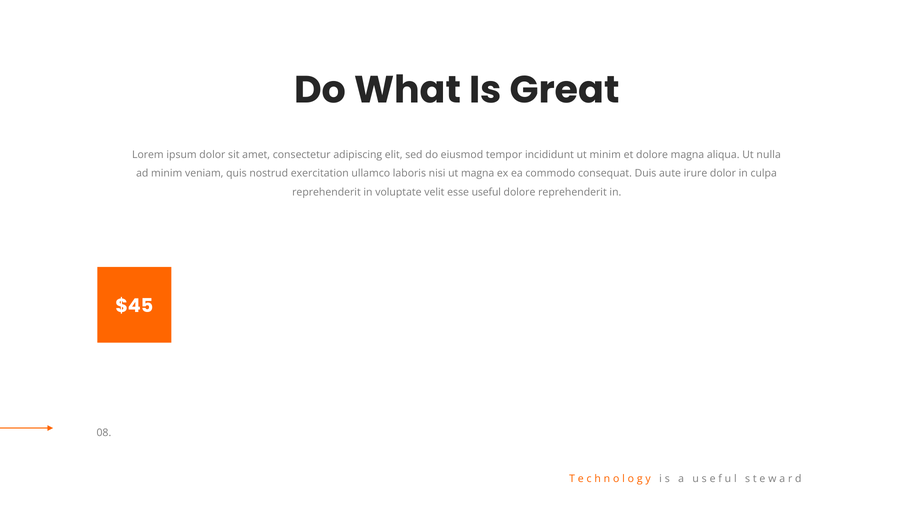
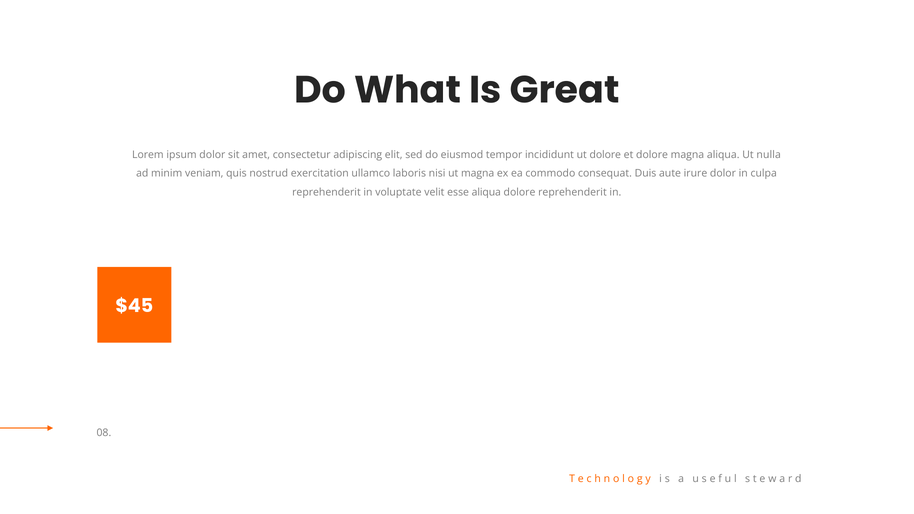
ut minim: minim -> dolore (605, 155)
esse useful: useful -> aliqua (486, 192)
